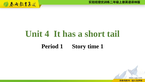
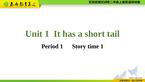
Unit 4: 4 -> 1 (47, 34)
